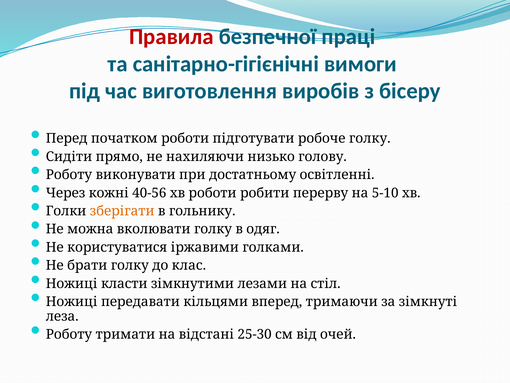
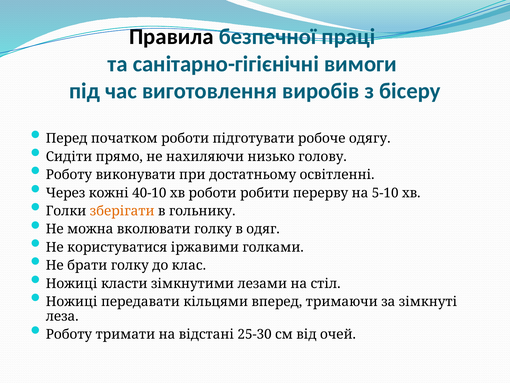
Правила colour: red -> black (171, 37)
робоче голку: голку -> одягу (370, 138)
40-56: 40-56 -> 40-10 (149, 193)
